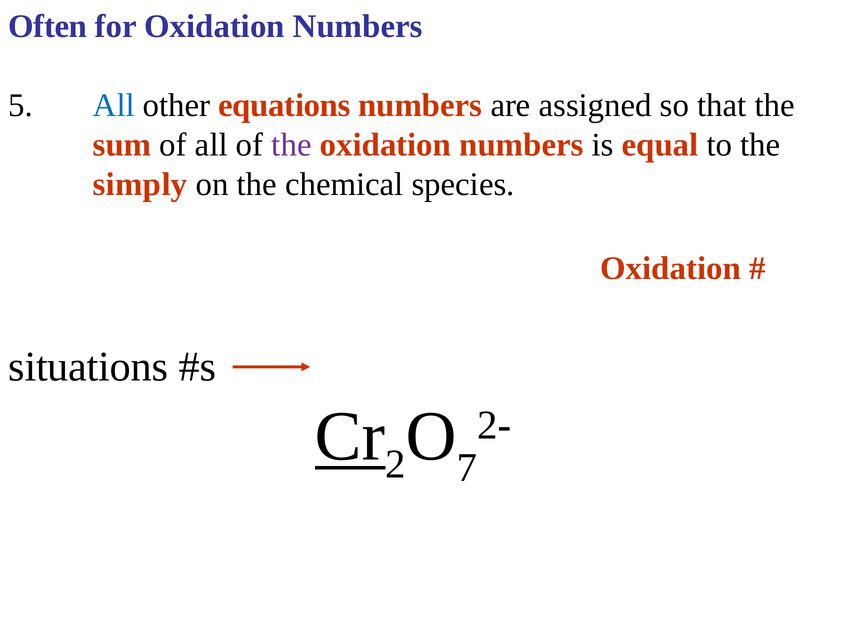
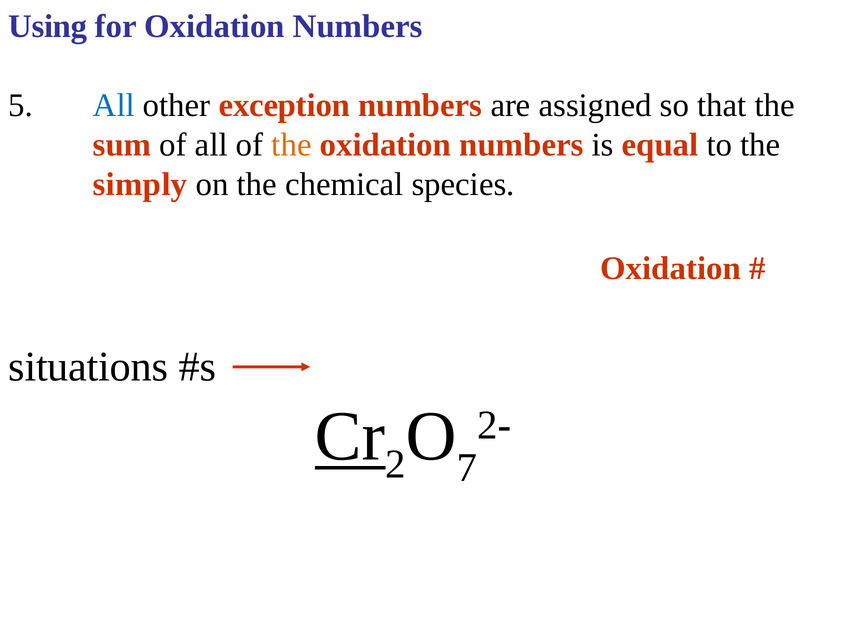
Often: Often -> Using (48, 26)
equations: equations -> exception (284, 105)
the colour: purple -> orange (292, 145)
